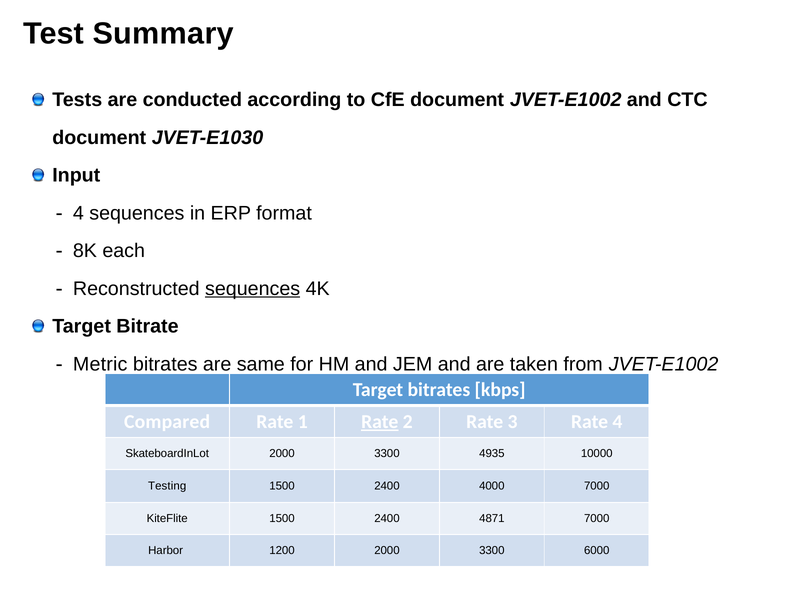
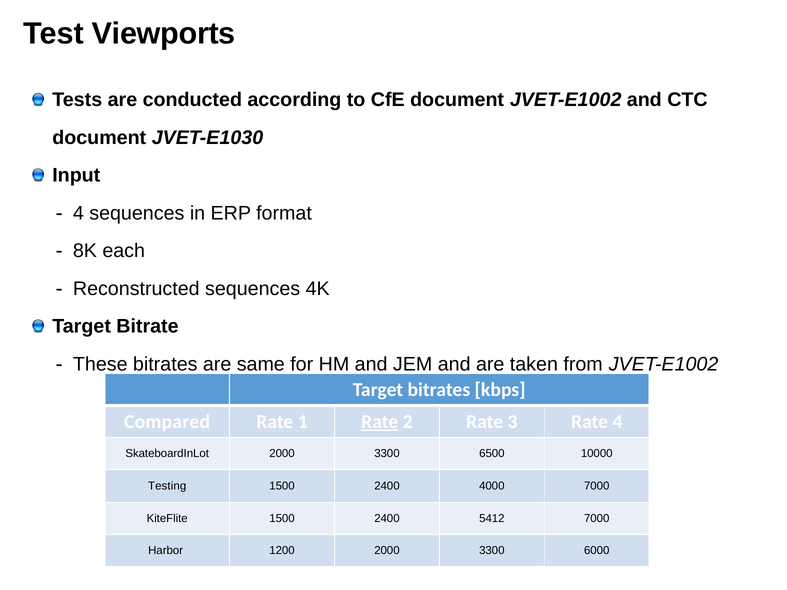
Summary: Summary -> Viewports (164, 33)
sequences underline: present -> none (253, 289)
Metric: Metric -> These (100, 364)
4935: 4935 -> 6500 (492, 454)
4871: 4871 -> 5412 (492, 519)
